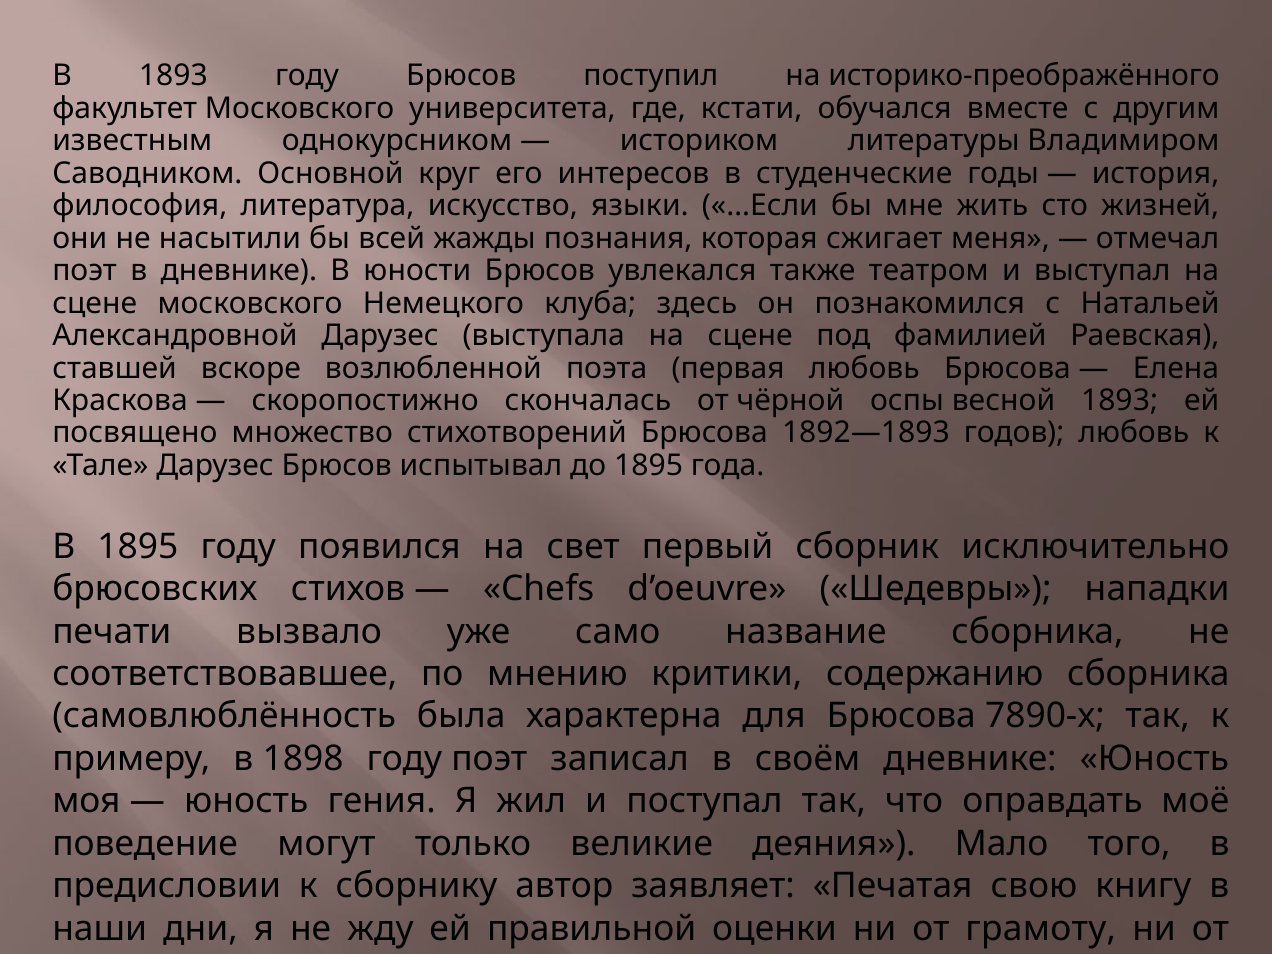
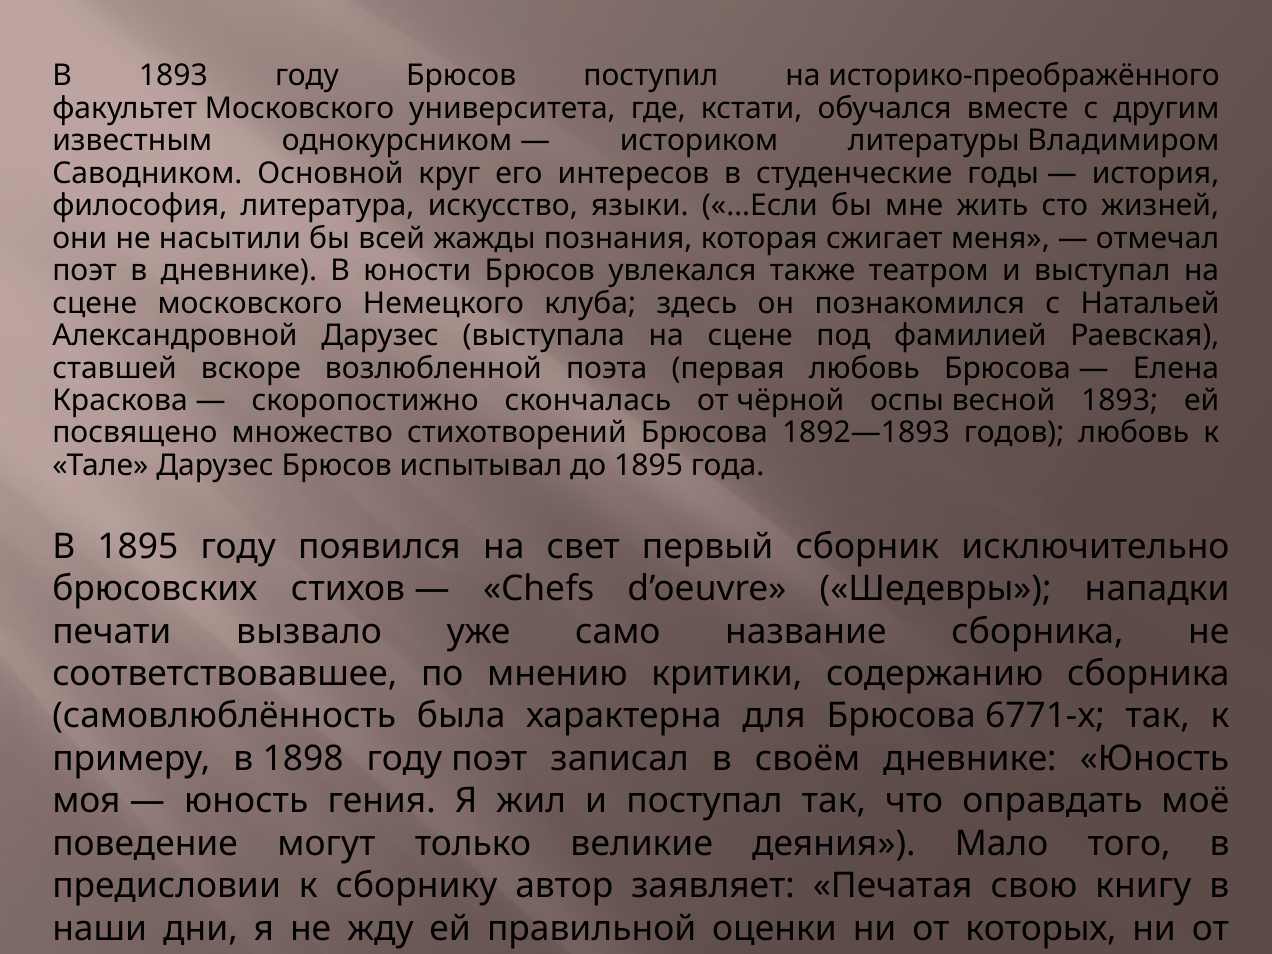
7890-х: 7890-х -> 6771-х (1045, 716)
грамоту: грамоту -> которых (1041, 928)
